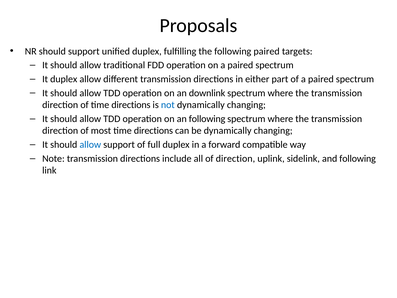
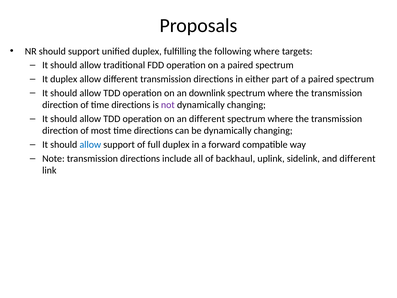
following paired: paired -> where (267, 51)
not colour: blue -> purple (168, 105)
an following: following -> different (207, 119)
of direction: direction -> backhaul (235, 158)
and following: following -> different (358, 158)
